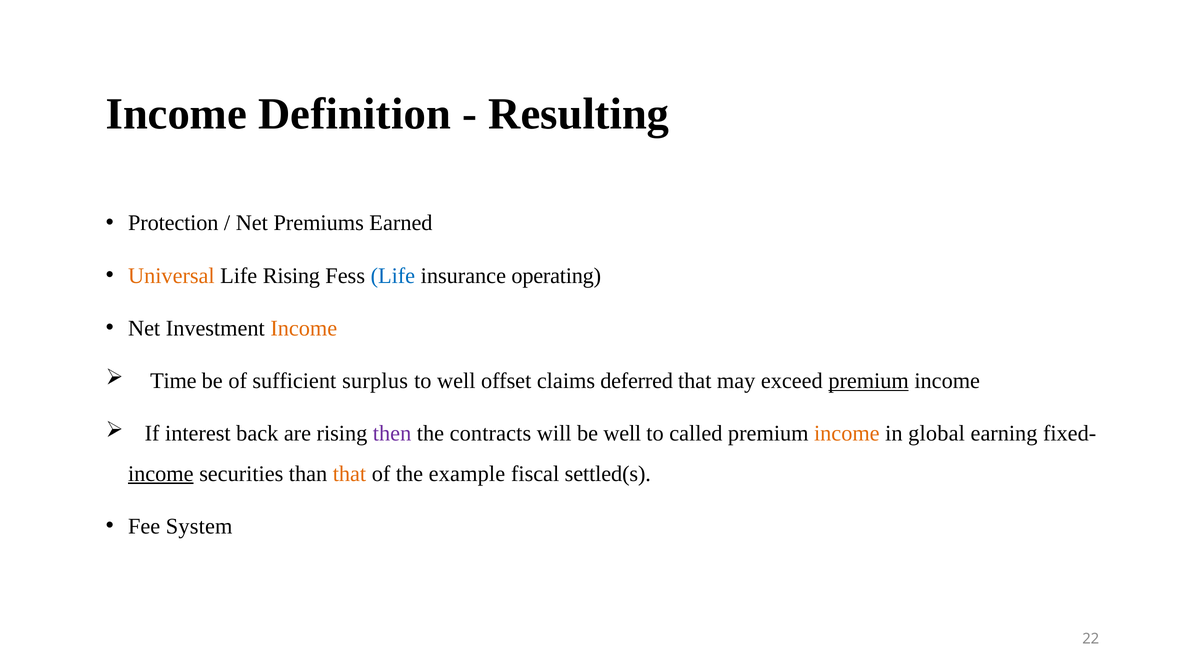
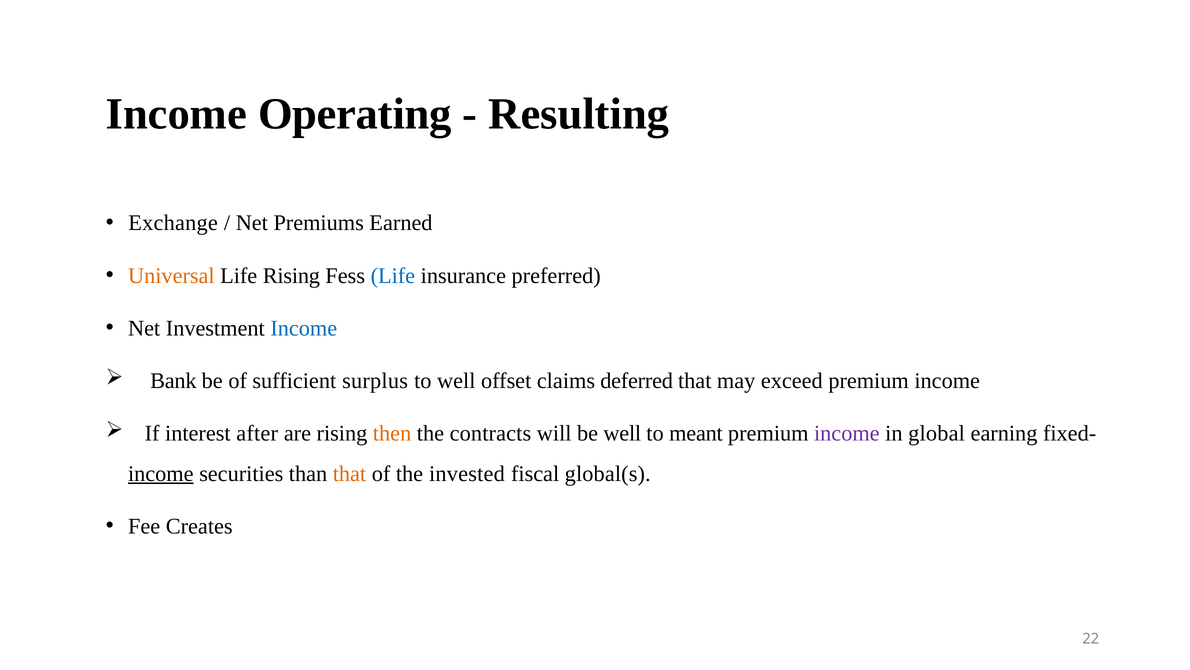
Definition: Definition -> Operating (355, 114)
Protection: Protection -> Exchange (173, 223)
operating: operating -> preferred (556, 275)
Income colour: orange -> blue (304, 328)
Time: Time -> Bank (173, 381)
premium underline: present -> none (869, 381)
back: back -> after (257, 433)
then colour: purple -> orange (392, 433)
called: called -> meant (696, 433)
income colour: orange -> purple (847, 433)
example: example -> invested (467, 473)
settled(s: settled(s -> global(s (608, 473)
System: System -> Creates (199, 526)
